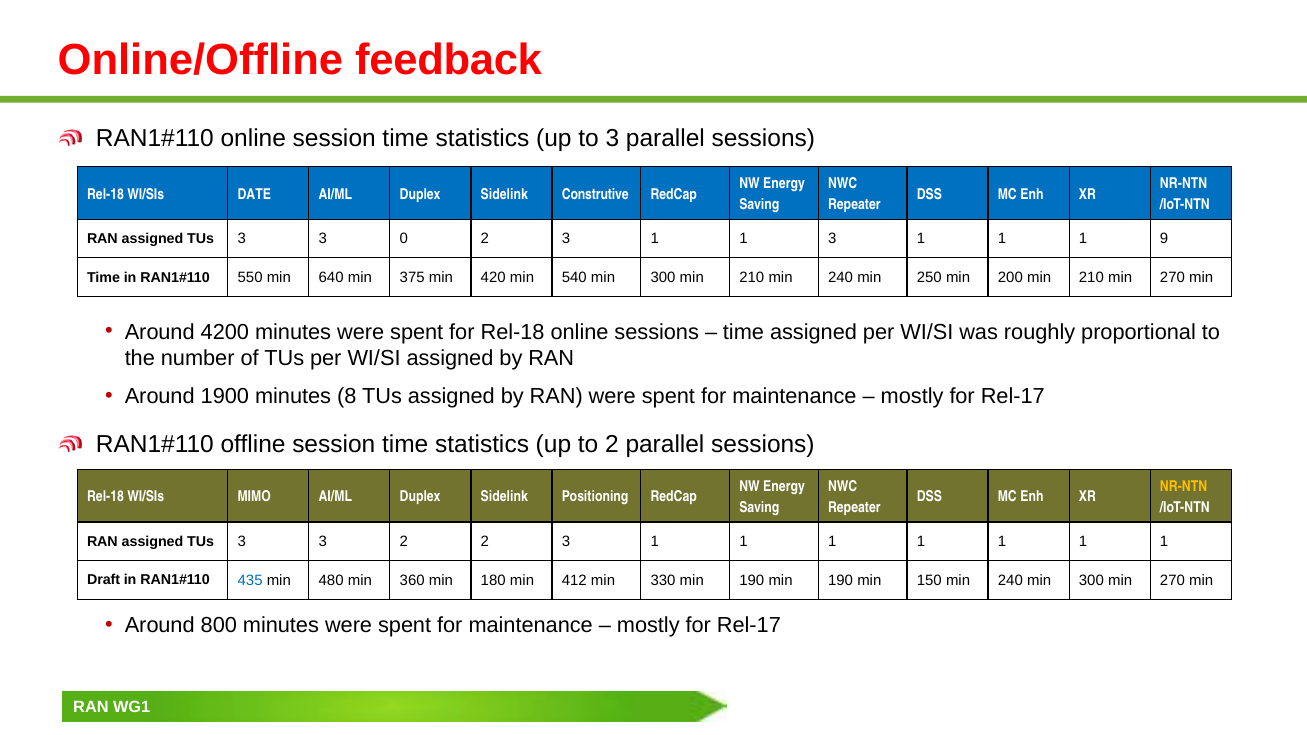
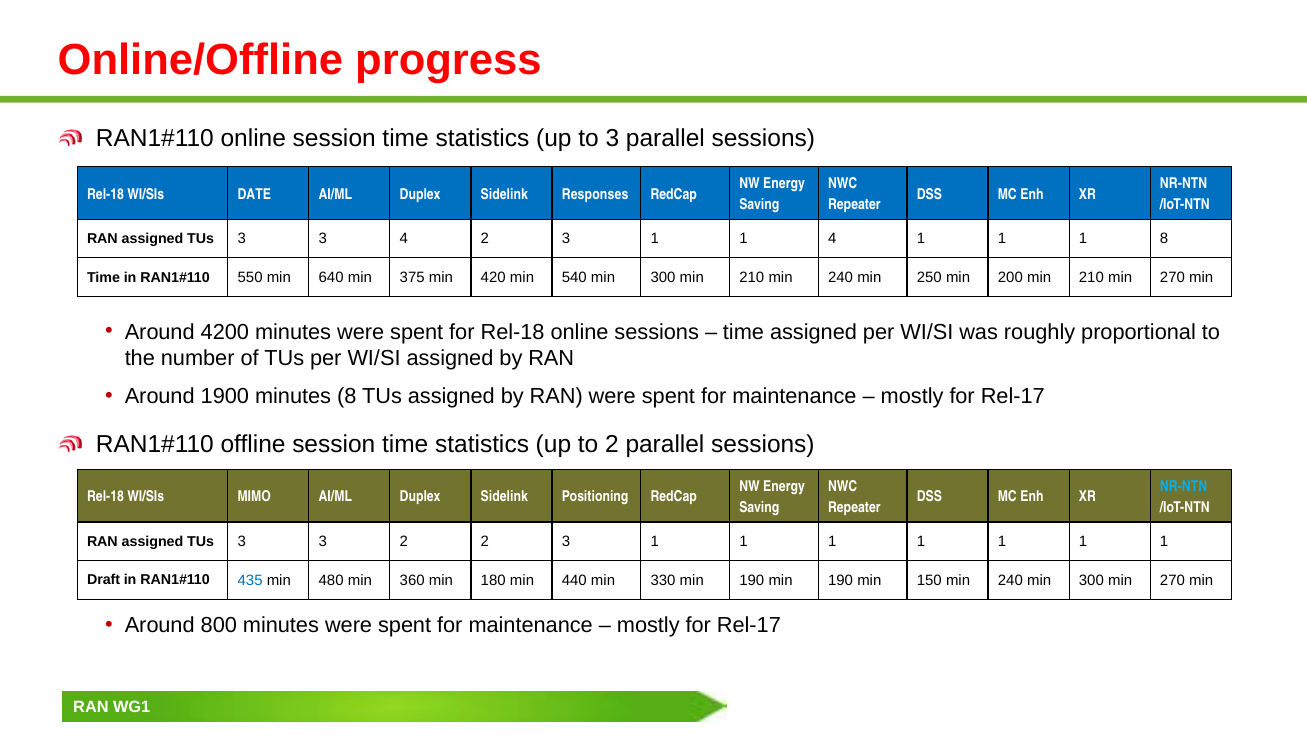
feedback: feedback -> progress (448, 60)
Construtive: Construtive -> Responses (595, 194)
3 0: 0 -> 4 (404, 239)
1 3: 3 -> 4 (832, 239)
1 9: 9 -> 8 (1164, 239)
NR-NTN colour: yellow -> light blue (1184, 486)
412: 412 -> 440 (574, 580)
